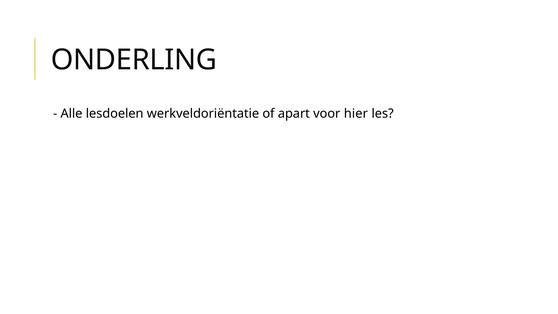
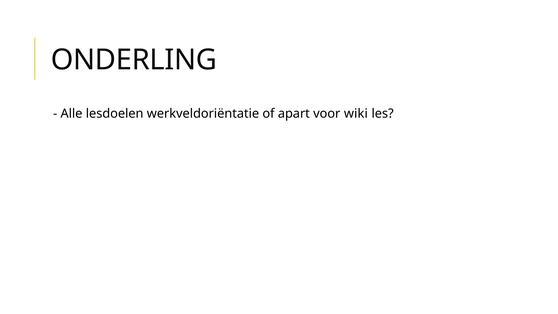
hier: hier -> wiki (356, 114)
